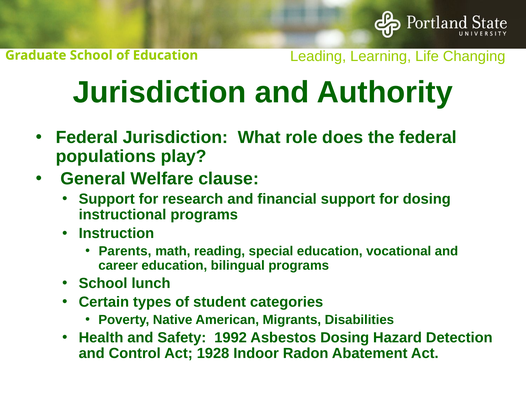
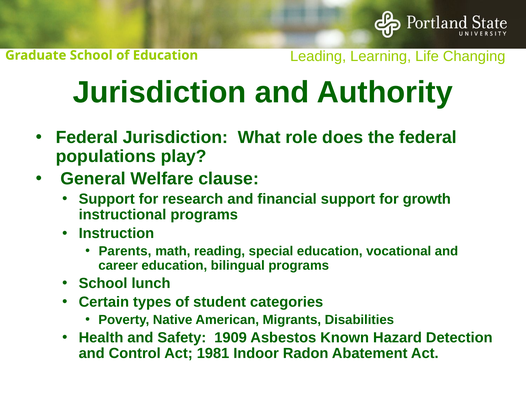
for dosing: dosing -> growth (427, 199)
1992: 1992 -> 1909 (231, 337)
Asbestos Dosing: Dosing -> Known (345, 337)
1928: 1928 -> 1981 (213, 353)
